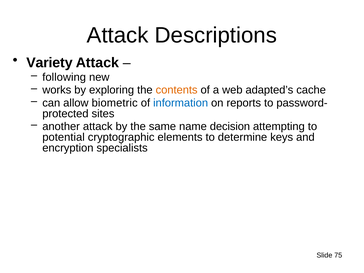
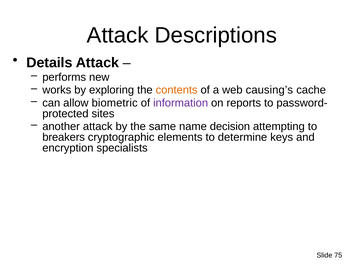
Variety: Variety -> Details (49, 63)
following: following -> performs (64, 77)
adapted’s: adapted’s -> causing’s (269, 90)
information colour: blue -> purple (181, 103)
potential: potential -> breakers (64, 137)
